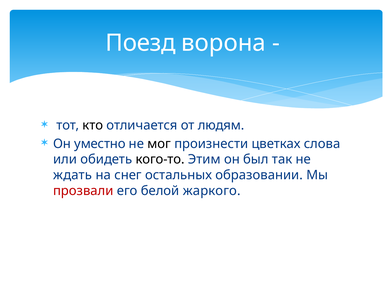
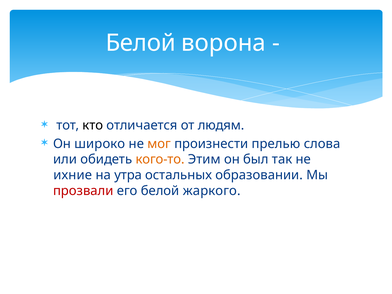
Поезд: Поезд -> Белой (141, 43)
уместно: уместно -> широко (100, 144)
мог colour: black -> orange (159, 144)
цветках: цветках -> прелью (276, 144)
кого-то colour: black -> orange (160, 159)
ждать: ждать -> ихние (73, 175)
снег: снег -> утра (128, 175)
